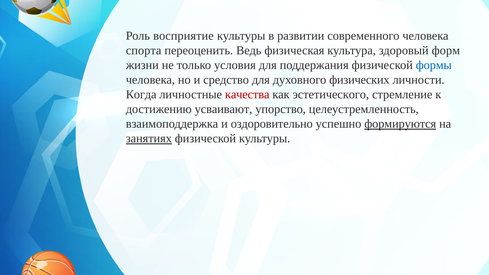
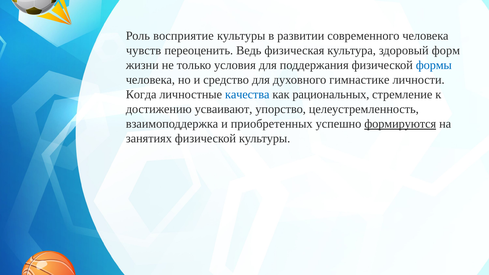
спорта: спорта -> чувств (144, 51)
физических: физических -> гимнастике (359, 80)
качества colour: red -> blue (247, 95)
эстетического: эстетического -> рациональных (331, 95)
оздоровительно: оздоровительно -> приобретенных (272, 124)
занятиях underline: present -> none (149, 139)
